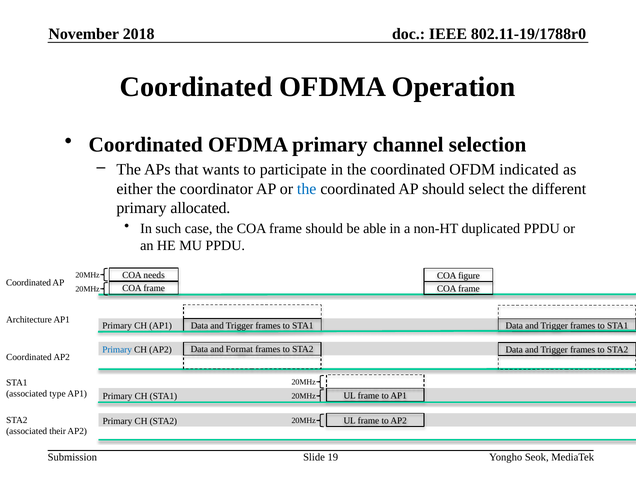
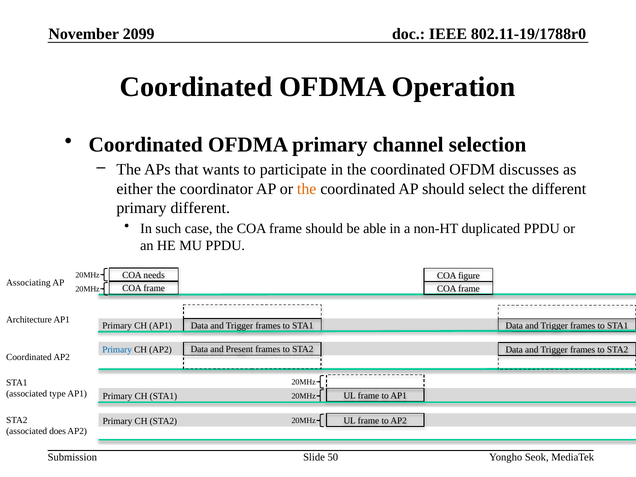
2018: 2018 -> 2099 (139, 34)
indicated: indicated -> discusses (529, 170)
the colour: blue -> orange (307, 189)
primary allocated: allocated -> different (200, 208)
Coordinated: Coordinated -> Associating (28, 283)
Format: Format -> Present (239, 349)
their: their -> does (58, 431)
19: 19 -> 50 (333, 457)
